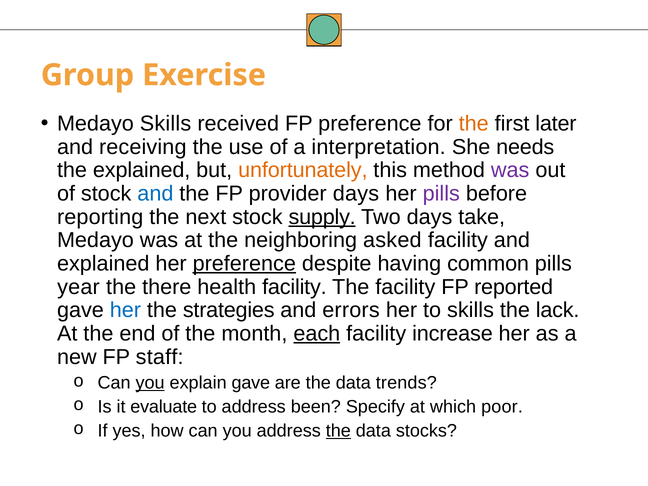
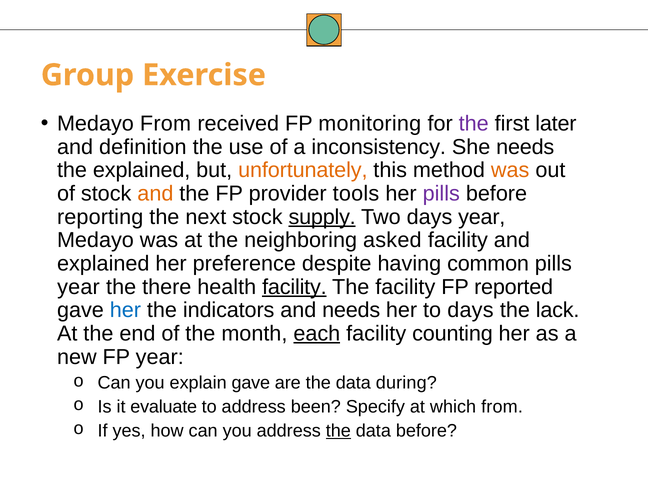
Medayo Skills: Skills -> From (166, 124)
FP preference: preference -> monitoring (370, 124)
the colour: orange -> purple (474, 124)
receiving: receiving -> definition (143, 147)
interpretation: interpretation -> inconsistency (379, 147)
was colour: purple -> orange (510, 170)
and colour: blue -> orange (155, 194)
provider days: days -> tools (356, 194)
days take: take -> year (482, 217)
preference underline: present -> none (244, 264)
facility underline: none -> present (294, 287)
strategies: strategies -> indicators (229, 310)
and errors: errors -> needs (351, 310)
to skills: skills -> days (470, 310)
increase: increase -> counting (452, 334)
FP staff: staff -> year (160, 357)
you underline: present -> none (150, 383)
trends: trends -> during (406, 383)
which poor: poor -> from (502, 407)
data stocks: stocks -> before (426, 431)
